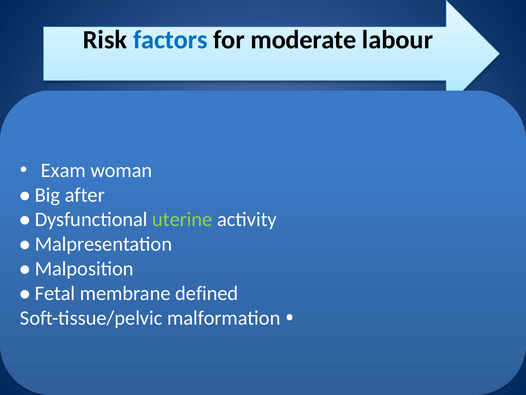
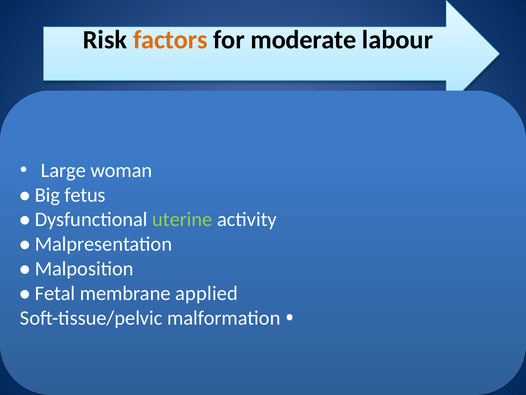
factors colour: blue -> orange (170, 40)
Exam: Exam -> Large (63, 170)
after: after -> fetus (85, 195)
defined: defined -> applied (207, 293)
